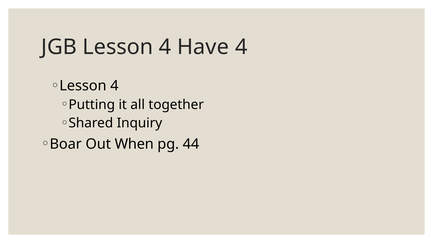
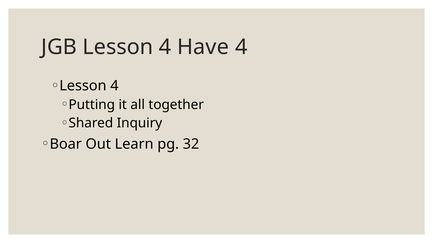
When: When -> Learn (134, 144)
44: 44 -> 32 (191, 144)
